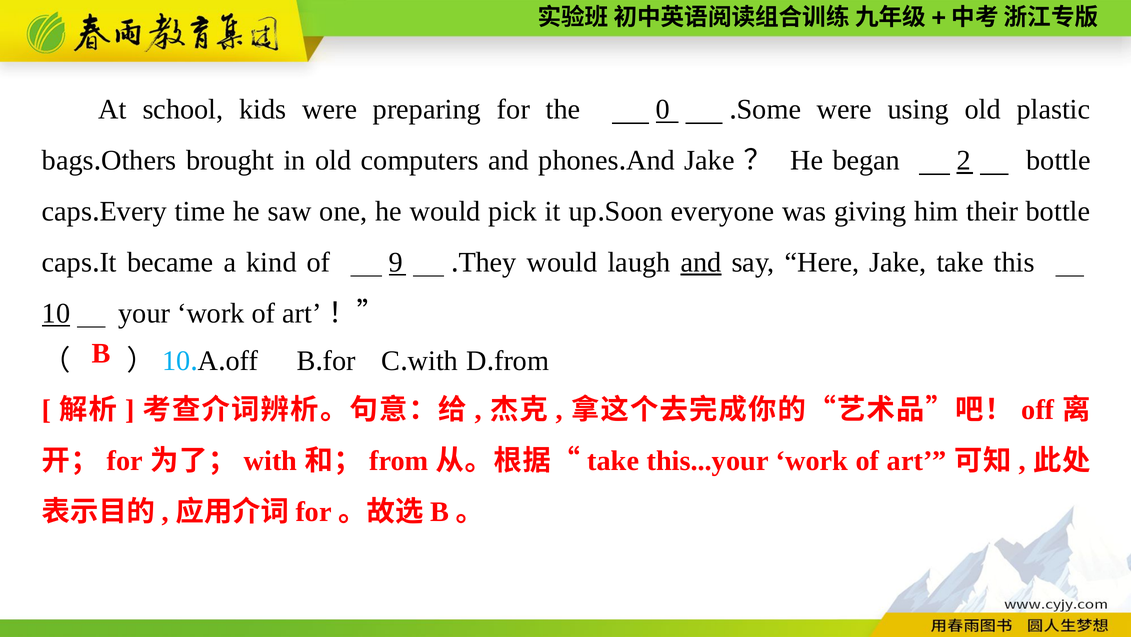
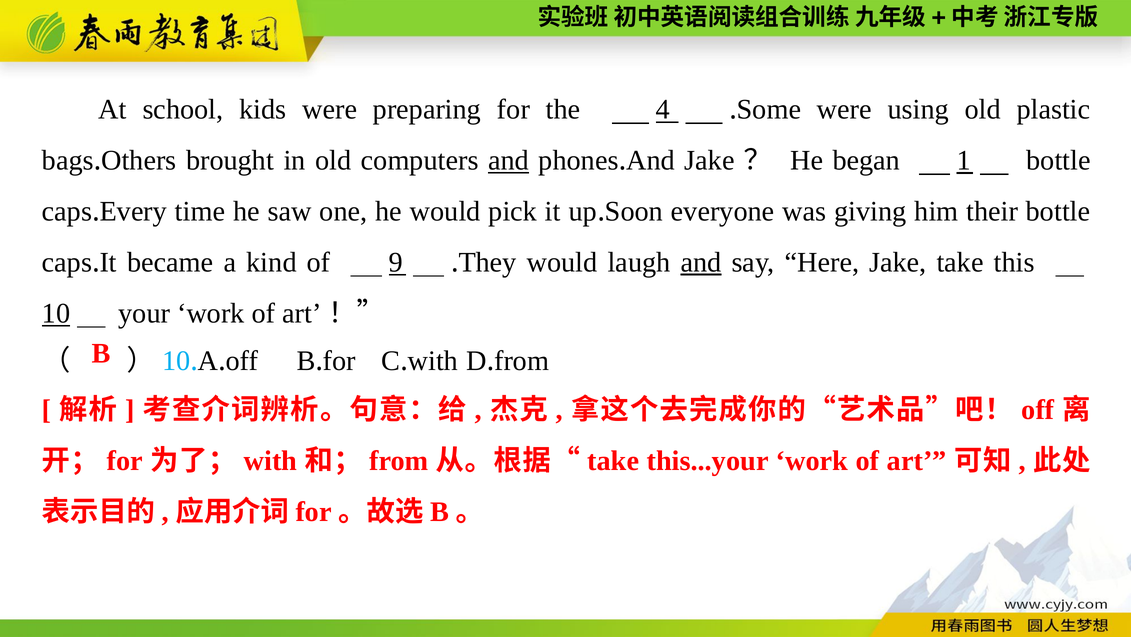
0: 0 -> 4 (663, 109)
and underline: none -> present (509, 160)
2: 2 -> 1 (964, 160)
